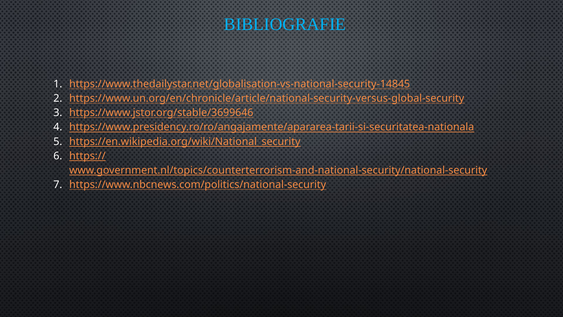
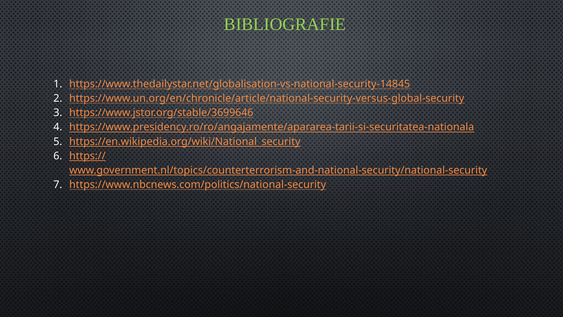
BIBLIOGRAFIE colour: light blue -> light green (285, 24)
